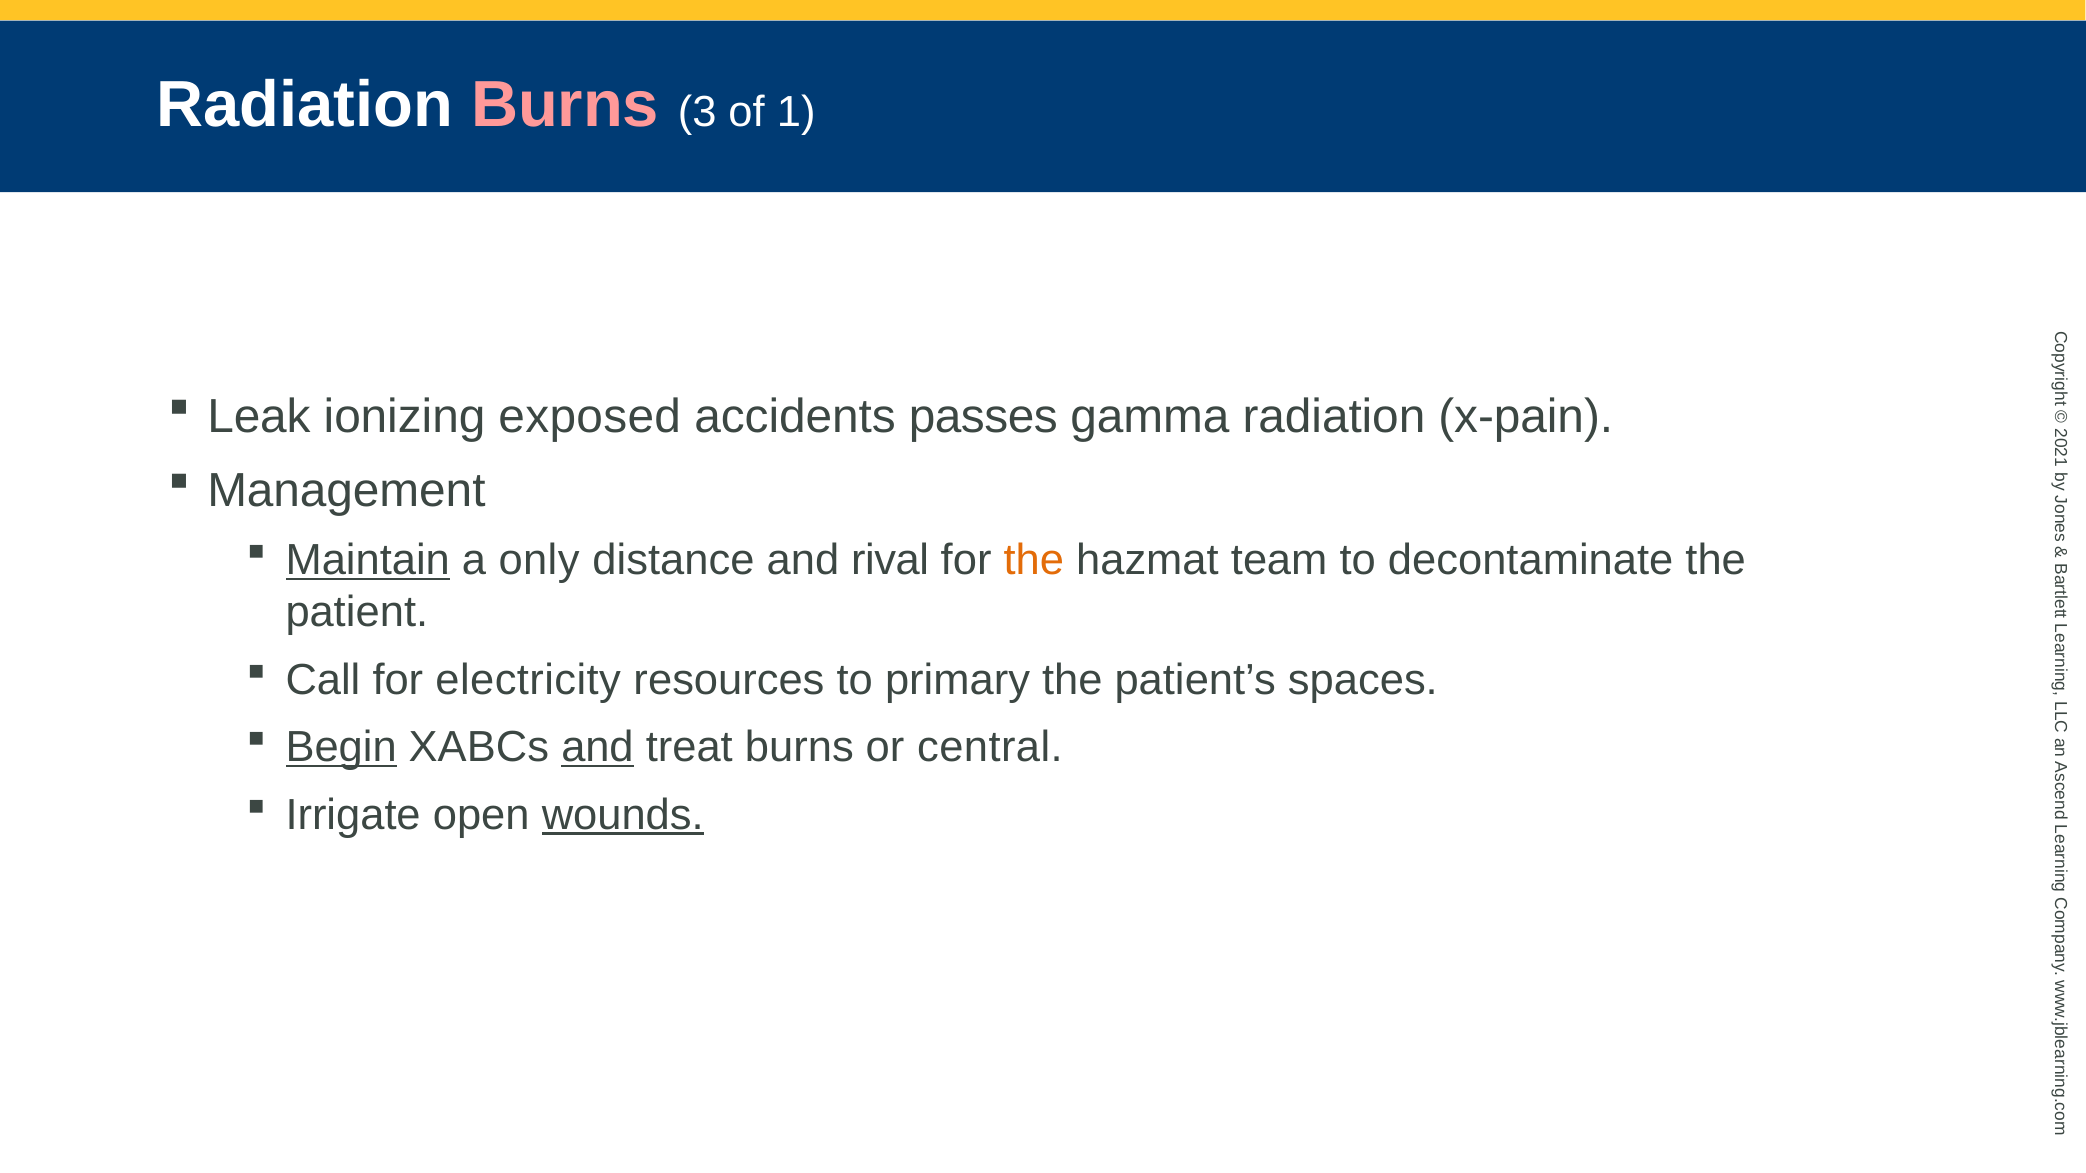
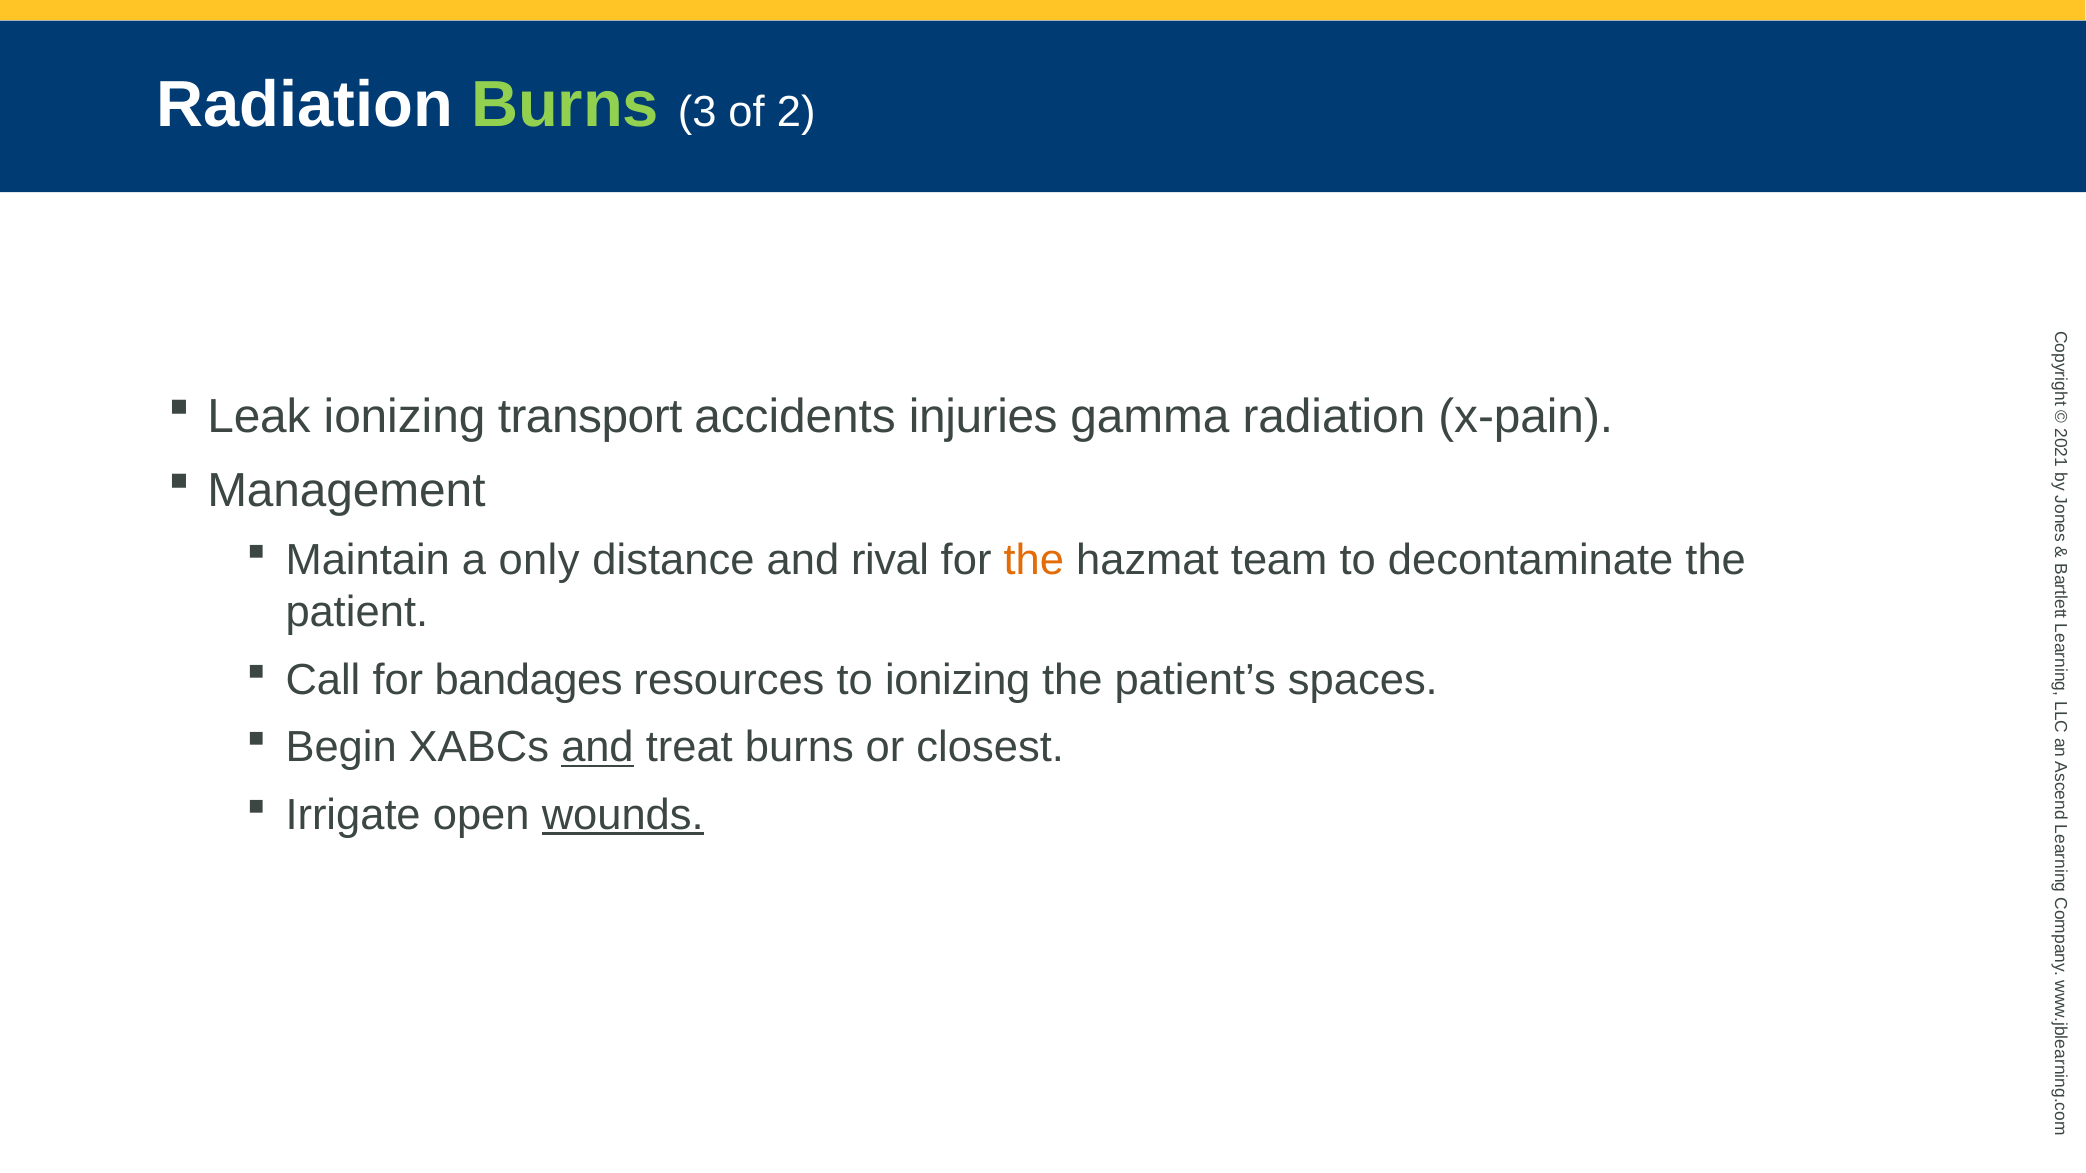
Burns colour: pink -> light green (565, 105)
of 1: 1 -> 2 (796, 112)
exposed: exposed -> transport (590, 417)
passes: passes -> injuries (983, 417)
Maintain underline: present -> none (368, 561)
electricity: electricity -> bandages (529, 680)
to primary: primary -> ionizing (958, 680)
Begin underline: present -> none (341, 748)
central: central -> closest (990, 748)
